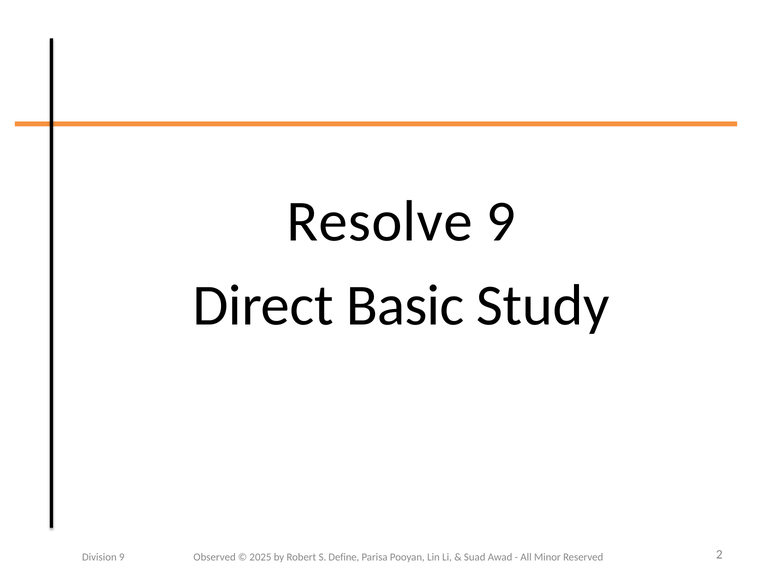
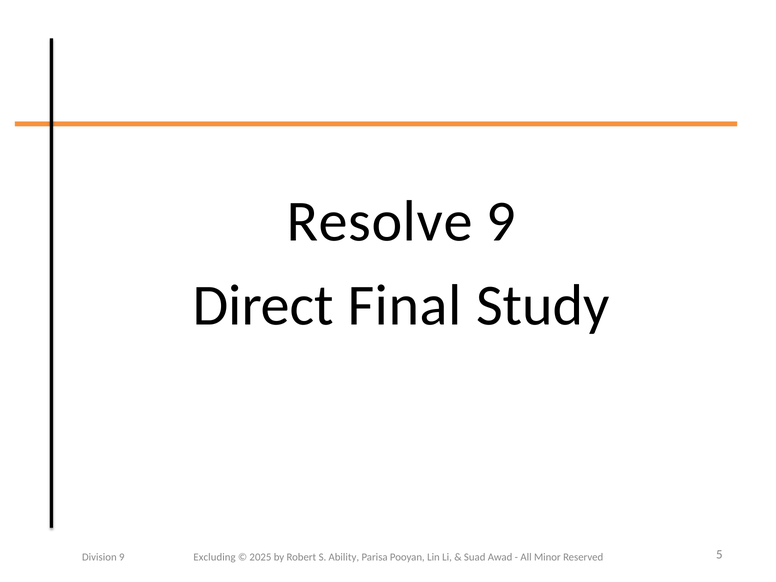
Basic: Basic -> Final (405, 306)
Observed: Observed -> Excluding (215, 557)
Define: Define -> Ability (344, 557)
2: 2 -> 5 (719, 555)
